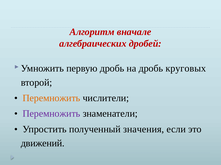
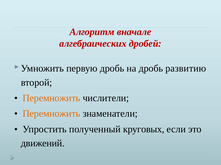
круговых: круговых -> развитию (186, 69)
Перемножить colour: purple -> orange (51, 114)
значения: значения -> круговых (144, 130)
